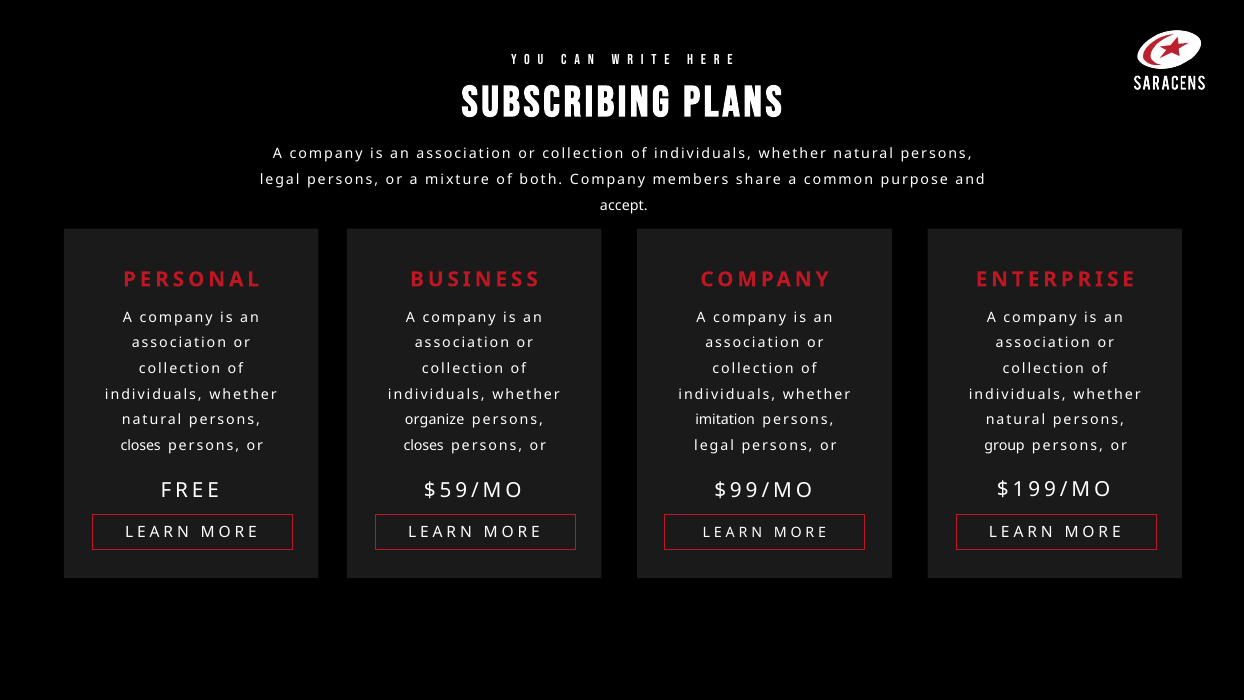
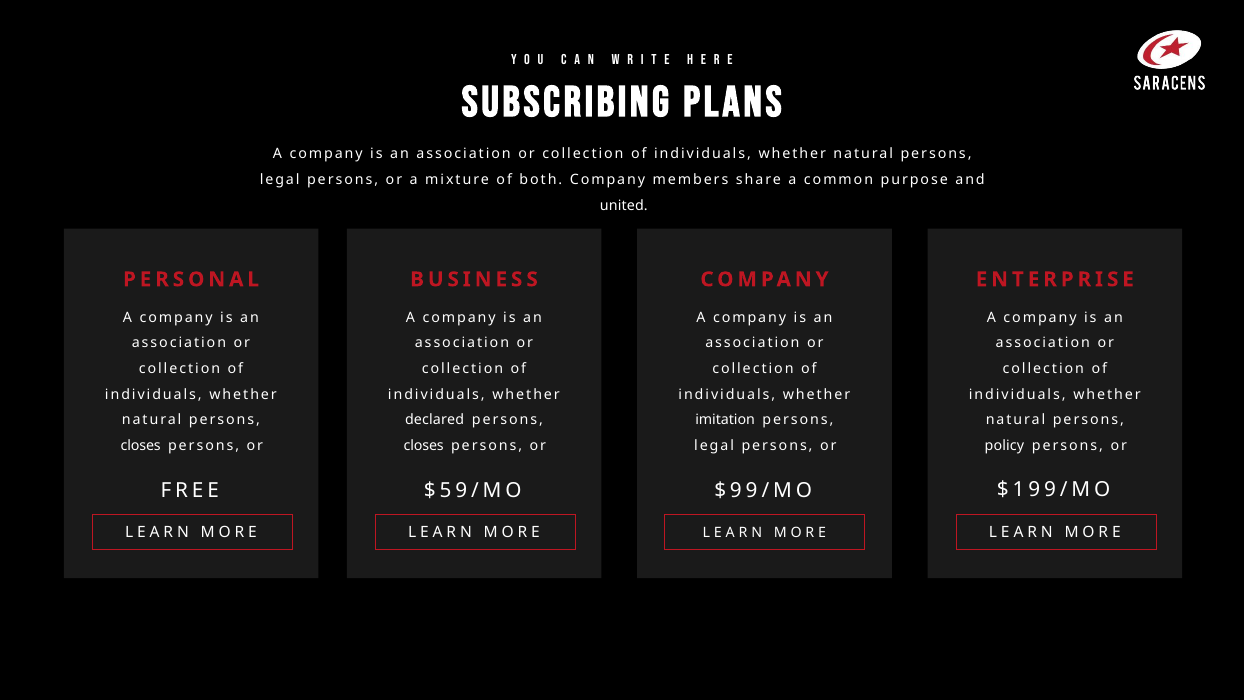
accept: accept -> united (624, 205)
organize: organize -> declared (435, 420)
group: group -> policy (1004, 446)
